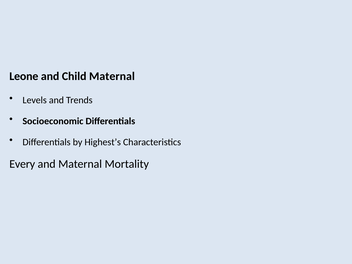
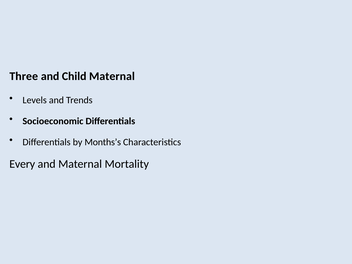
Leone: Leone -> Three (24, 76)
Highest’s: Highest’s -> Months’s (103, 142)
